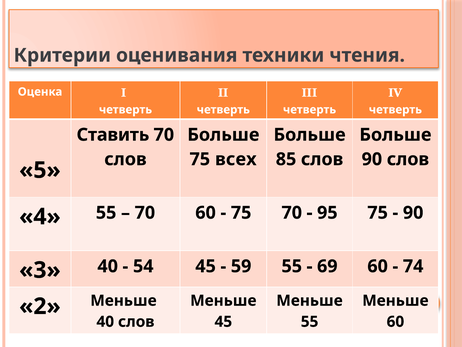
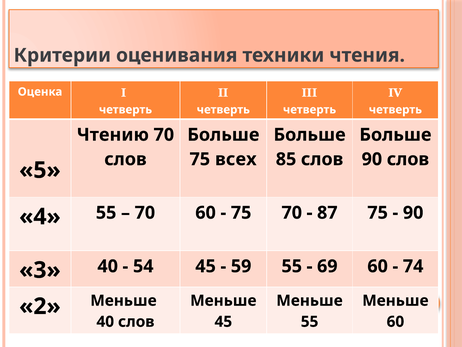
Ставить: Ставить -> Чтению (113, 135)
95: 95 -> 87 (327, 212)
